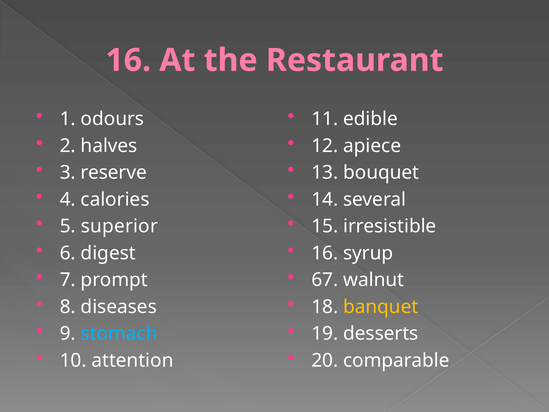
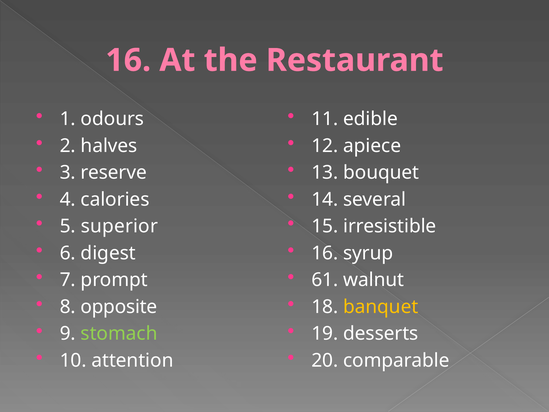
67: 67 -> 61 (325, 280)
diseases: diseases -> opposite (119, 307)
stomach colour: light blue -> light green (119, 333)
